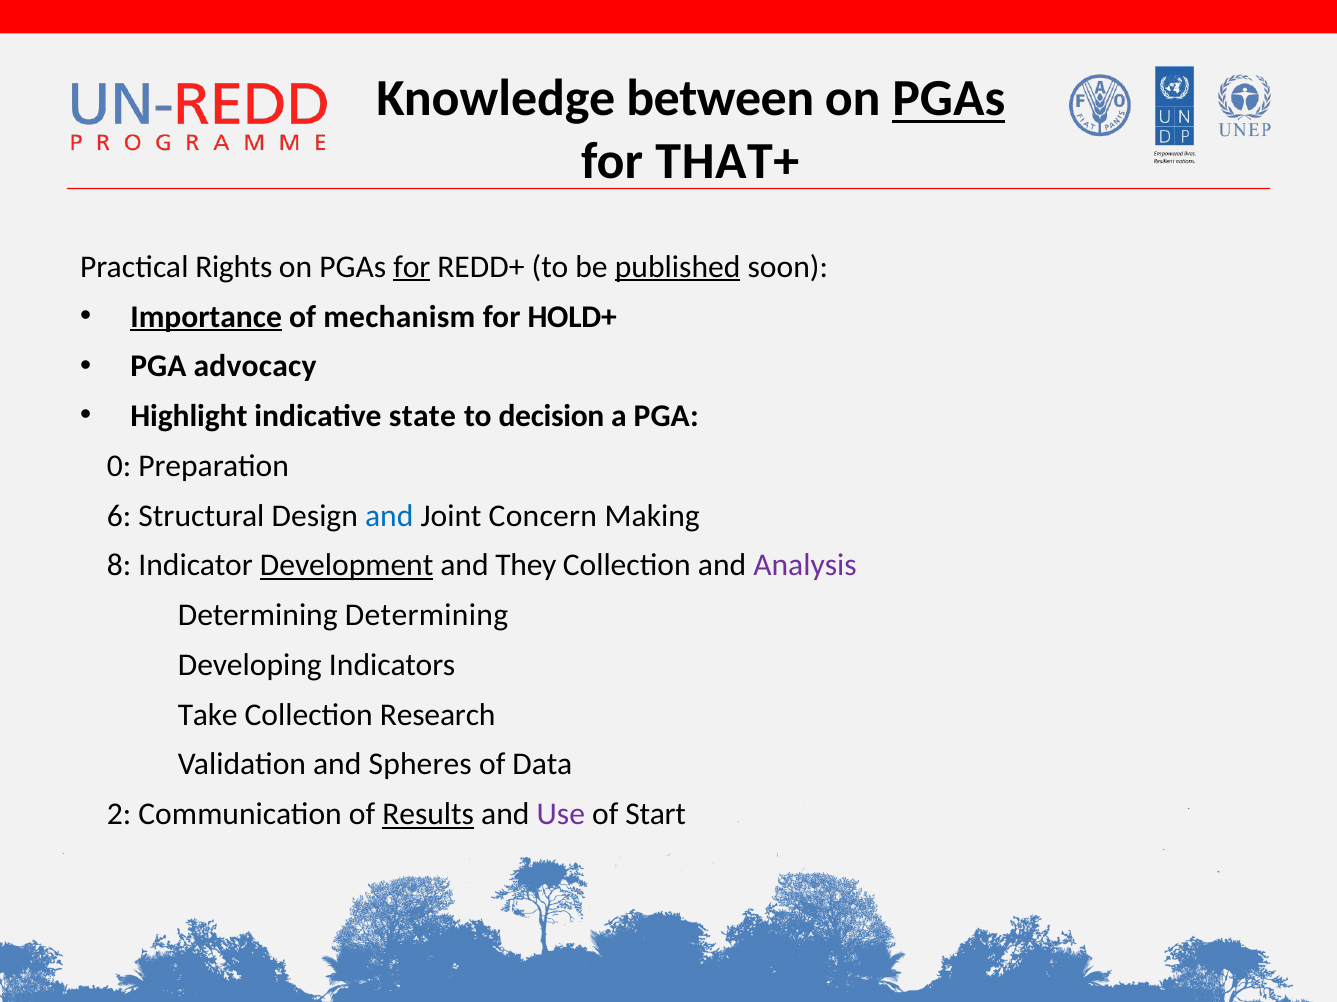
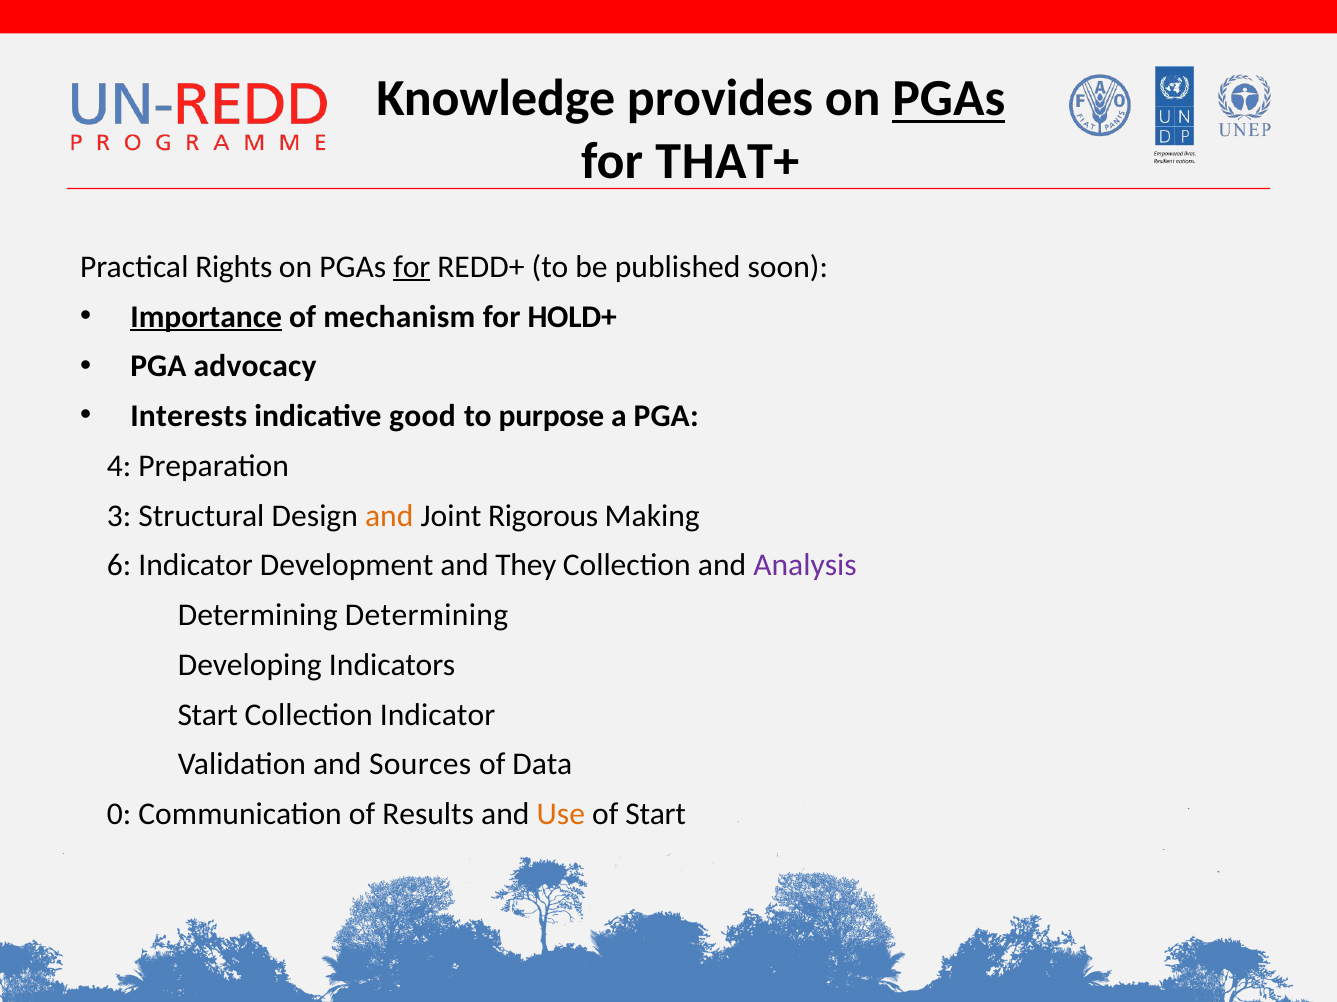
between: between -> provides (720, 99)
published underline: present -> none (678, 267)
Highlight: Highlight -> Interests (189, 416)
state: state -> good (423, 416)
decision: decision -> purpose (551, 416)
0: 0 -> 4 (119, 466)
6: 6 -> 3 (119, 516)
and colour: blue -> orange (389, 516)
Concern: Concern -> Rigorous (543, 516)
8: 8 -> 6 (119, 566)
Development underline: present -> none (347, 566)
Take: Take -> Start (208, 715)
Collection Research: Research -> Indicator (438, 715)
Spheres: Spheres -> Sources (420, 765)
2: 2 -> 0 (119, 815)
Results underline: present -> none (428, 815)
Use colour: purple -> orange (561, 815)
